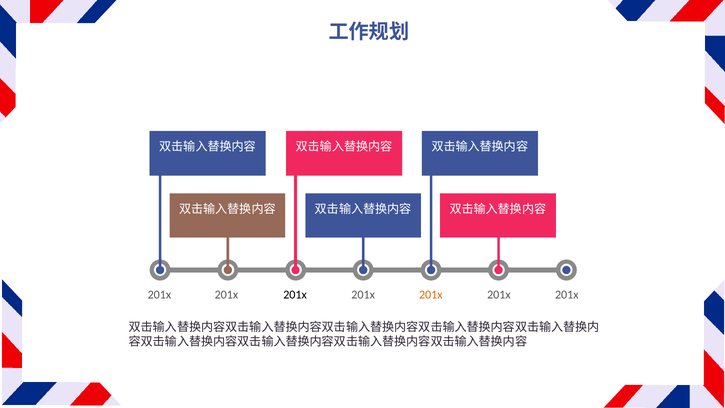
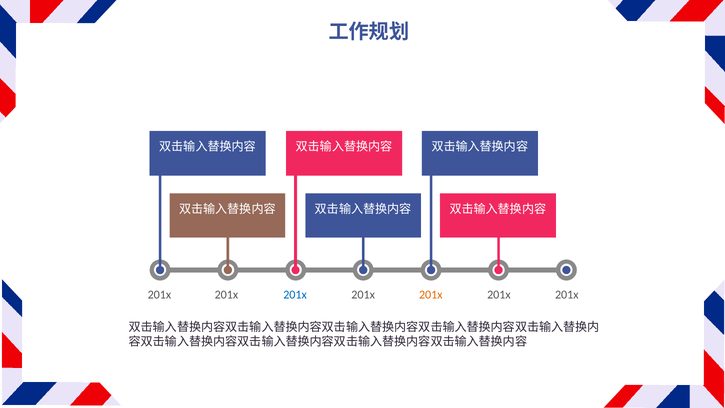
201x colour: black -> blue (295, 295)
